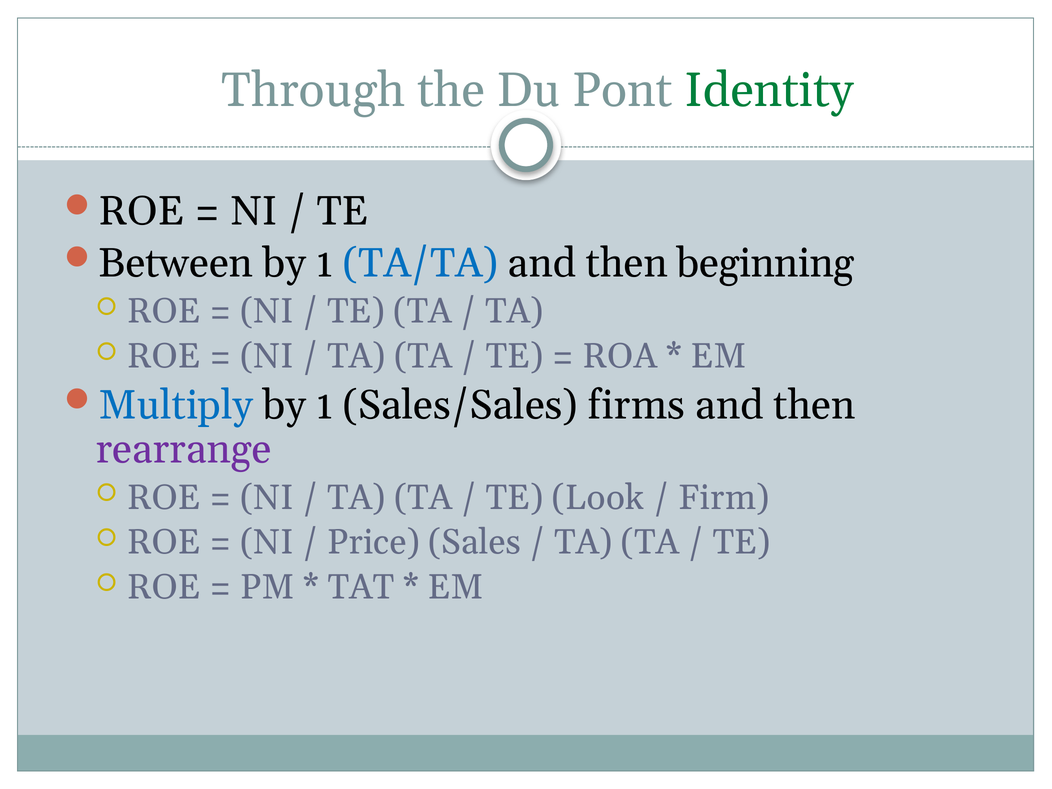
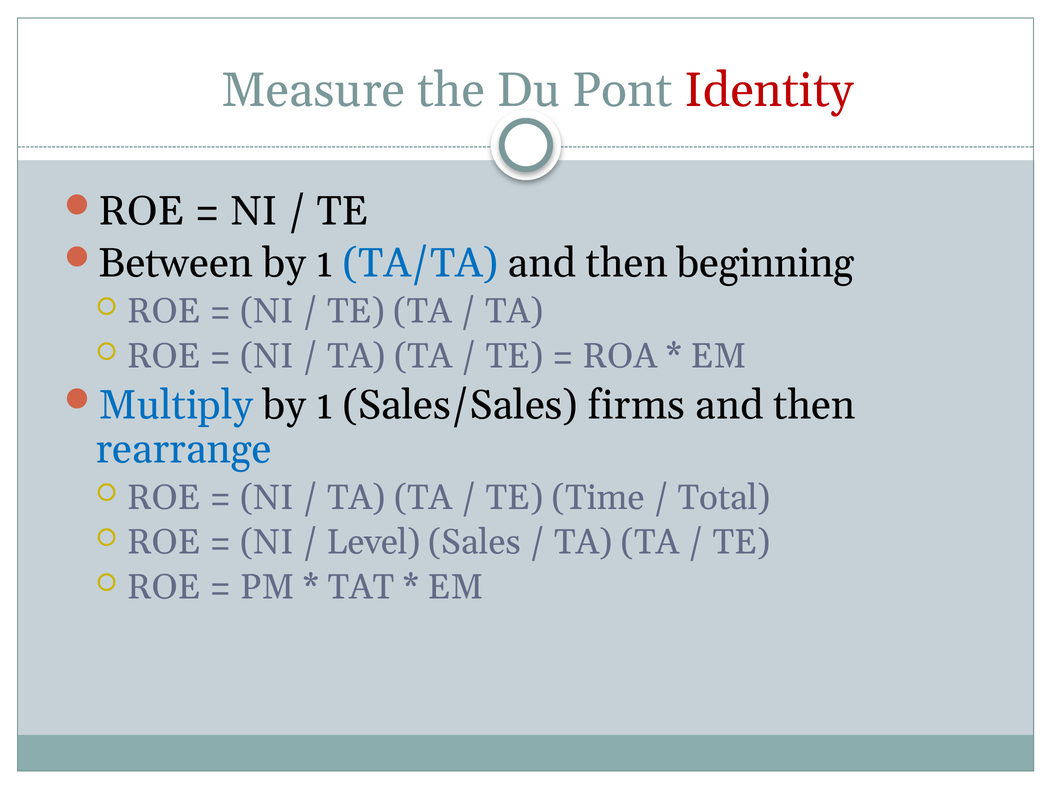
Through: Through -> Measure (313, 90)
Identity colour: green -> red (769, 90)
rearrange colour: purple -> blue (184, 449)
Look: Look -> Time (598, 498)
Firm: Firm -> Total (724, 498)
Price: Price -> Level (374, 542)
